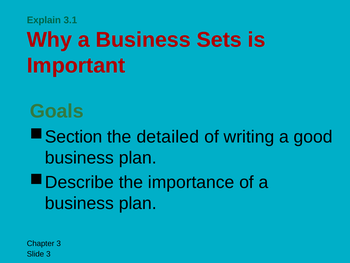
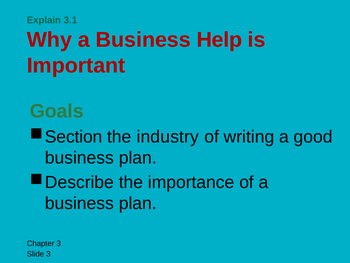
Sets: Sets -> Help (219, 40)
detailed: detailed -> industry (168, 137)
